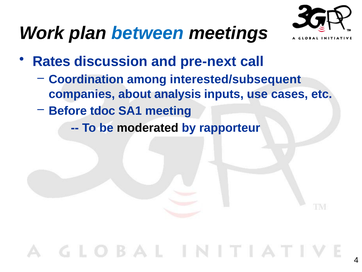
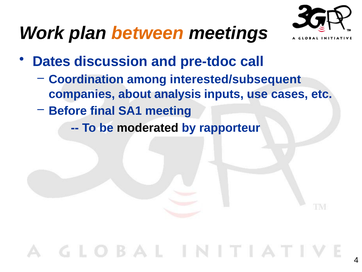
between colour: blue -> orange (148, 33)
Rates: Rates -> Dates (52, 61)
pre-next: pre-next -> pre-tdoc (208, 61)
tdoc: tdoc -> final (103, 111)
